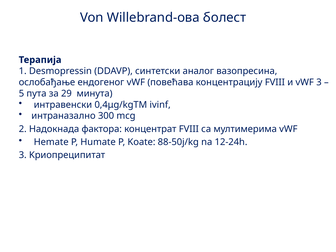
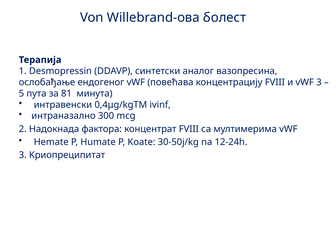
29: 29 -> 81 (66, 93)
88-50j/kg: 88-50j/kg -> 30-50j/kg (178, 142)
